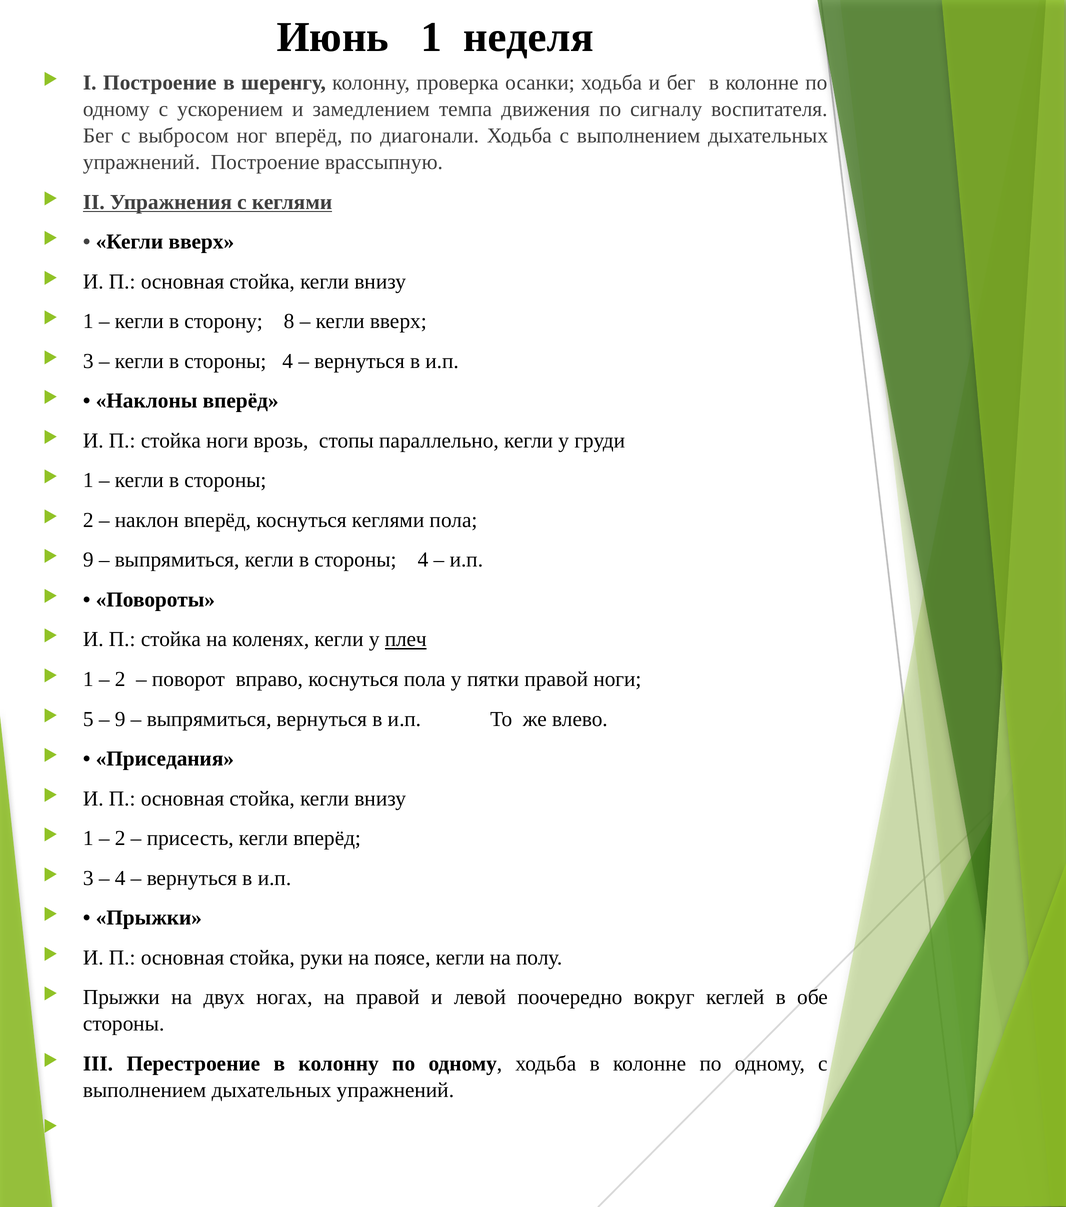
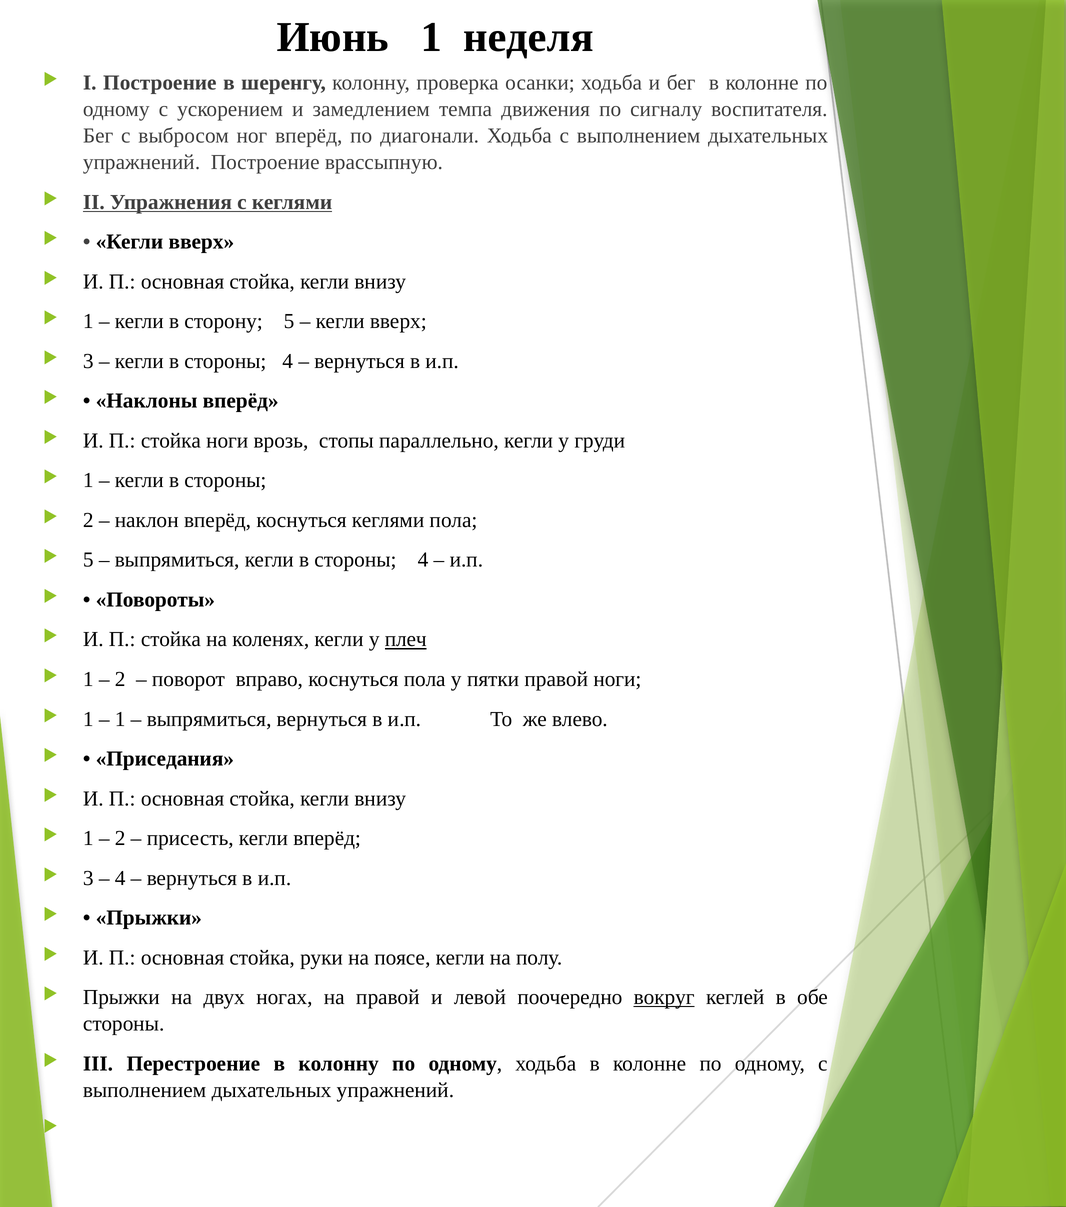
сторону 8: 8 -> 5 (289, 321)
9: 9 -> 5 (88, 560)
5: 5 -> 1 (88, 719)
9: 9 -> 1 (120, 719)
вокруг underline: none -> present (664, 997)
